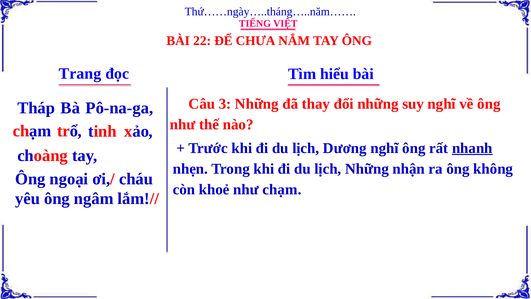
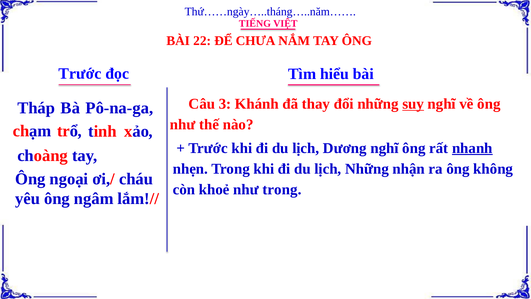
Trang: Trang -> Trước (80, 73)
3 Những: Những -> Khánh (257, 104)
suy underline: none -> present (413, 104)
như chạm: chạm -> trong (282, 189)
